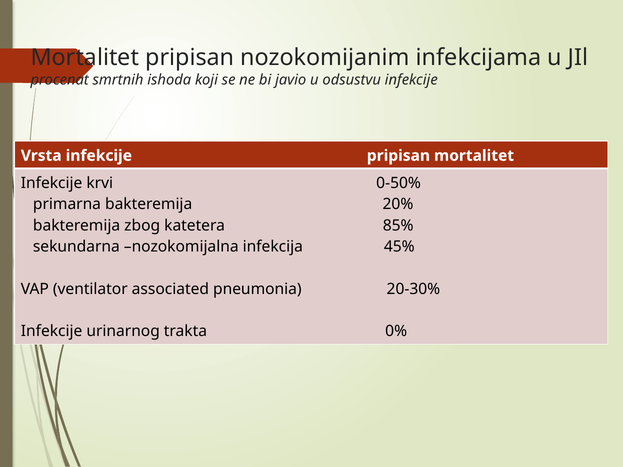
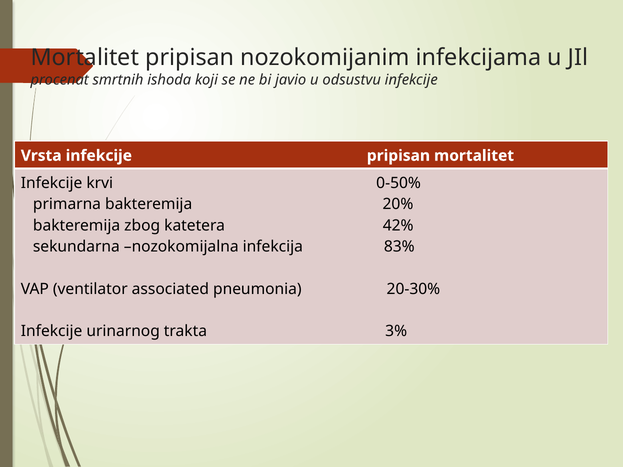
85%: 85% -> 42% (398, 226)
45%: 45% -> 83% (399, 247)
0%: 0% -> 3% (396, 332)
